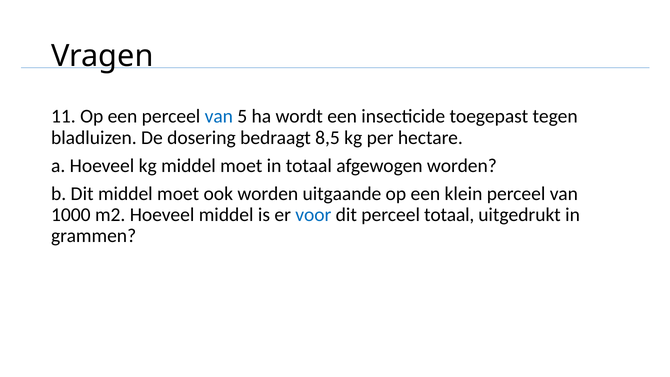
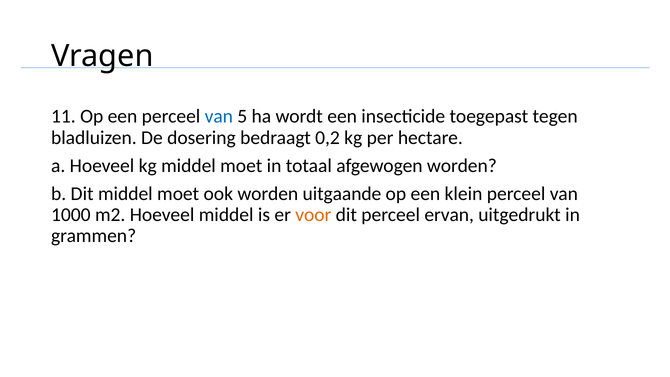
8,5: 8,5 -> 0,2 (328, 138)
voor colour: blue -> orange (313, 215)
perceel totaal: totaal -> ervan (449, 215)
